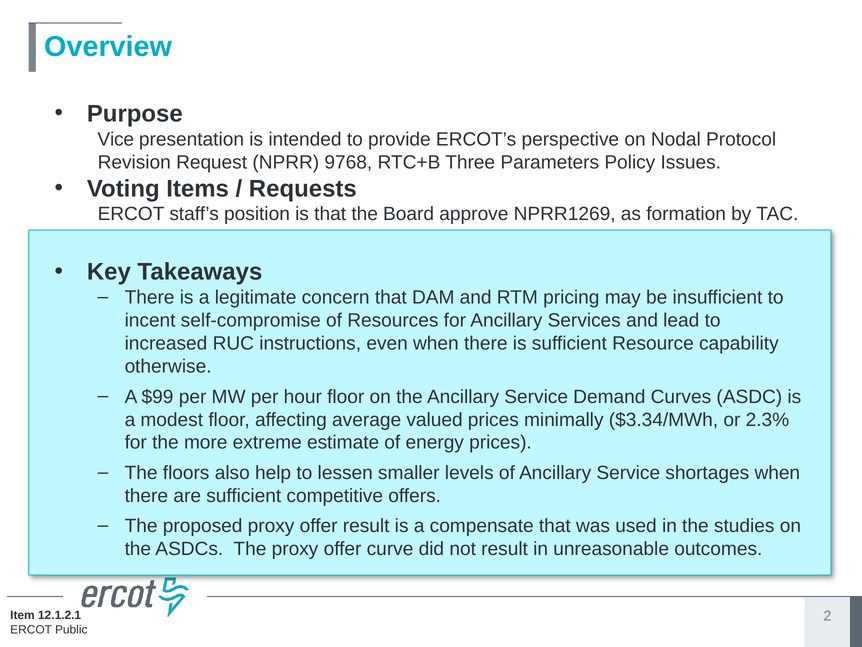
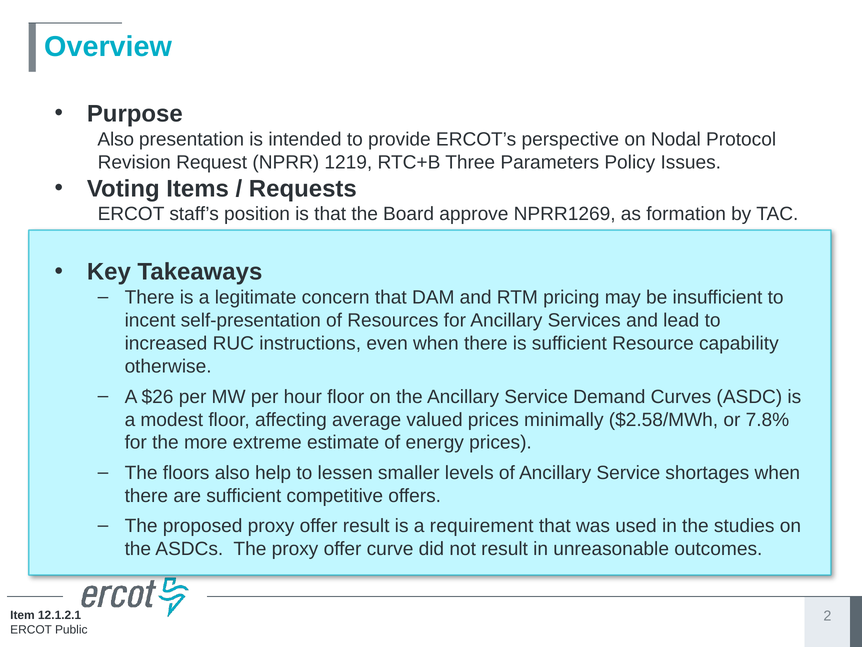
Vice: Vice -> Also (116, 139)
9768: 9768 -> 1219 (348, 162)
self-compromise: self-compromise -> self-presentation (251, 320)
$99: $99 -> $26 (158, 396)
$3.34/MWh: $3.34/MWh -> $2.58/MWh (663, 419)
2.3%: 2.3% -> 7.8% (767, 419)
compensate: compensate -> requirement (482, 526)
